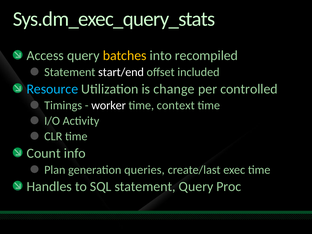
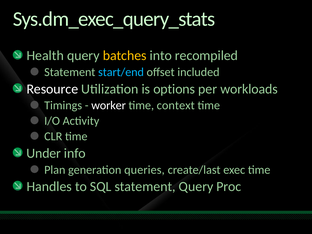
Access: Access -> Health (45, 56)
start/end colour: white -> light blue (121, 72)
Resource colour: light blue -> white (52, 89)
change: change -> options (174, 89)
controlled: controlled -> workloads (249, 89)
Count: Count -> Under (44, 153)
